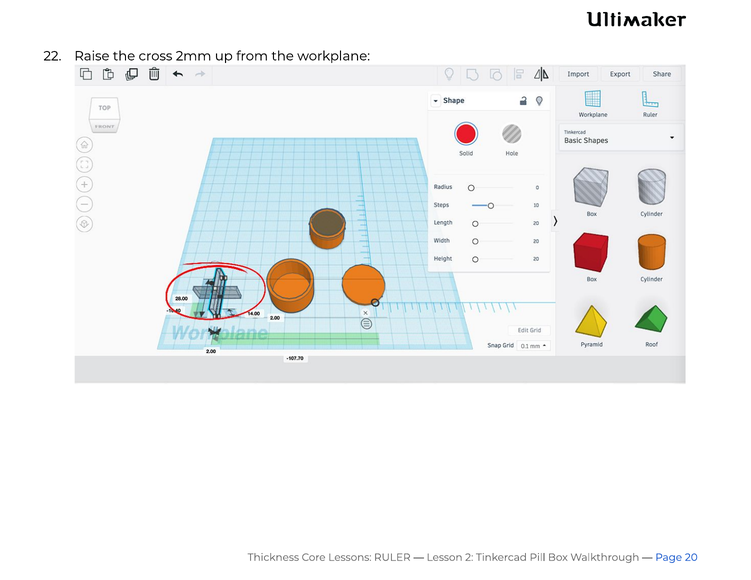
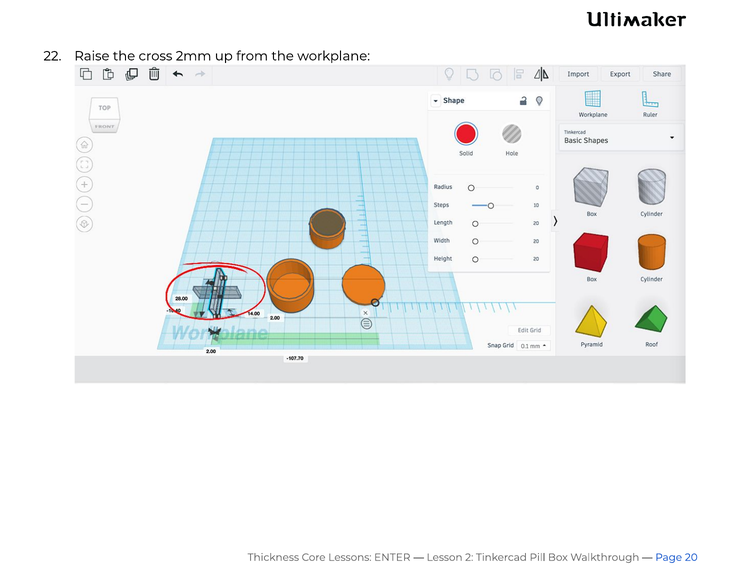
RULER: RULER -> ENTER (392, 558)
